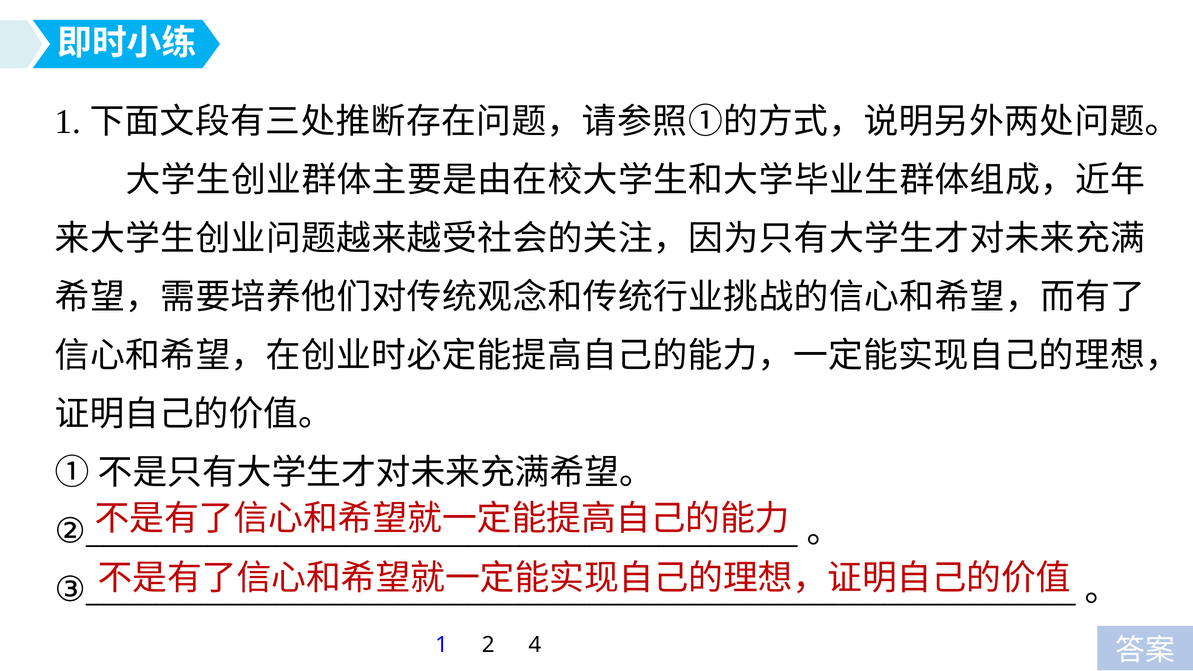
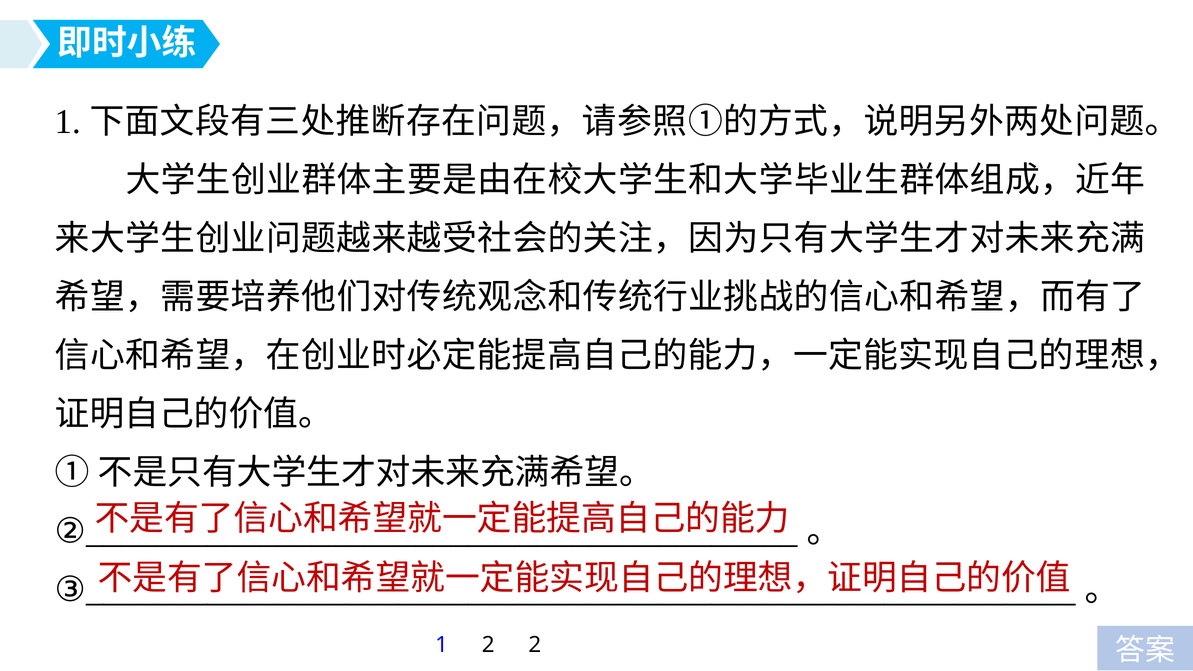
2 4: 4 -> 2 (535, 645)
